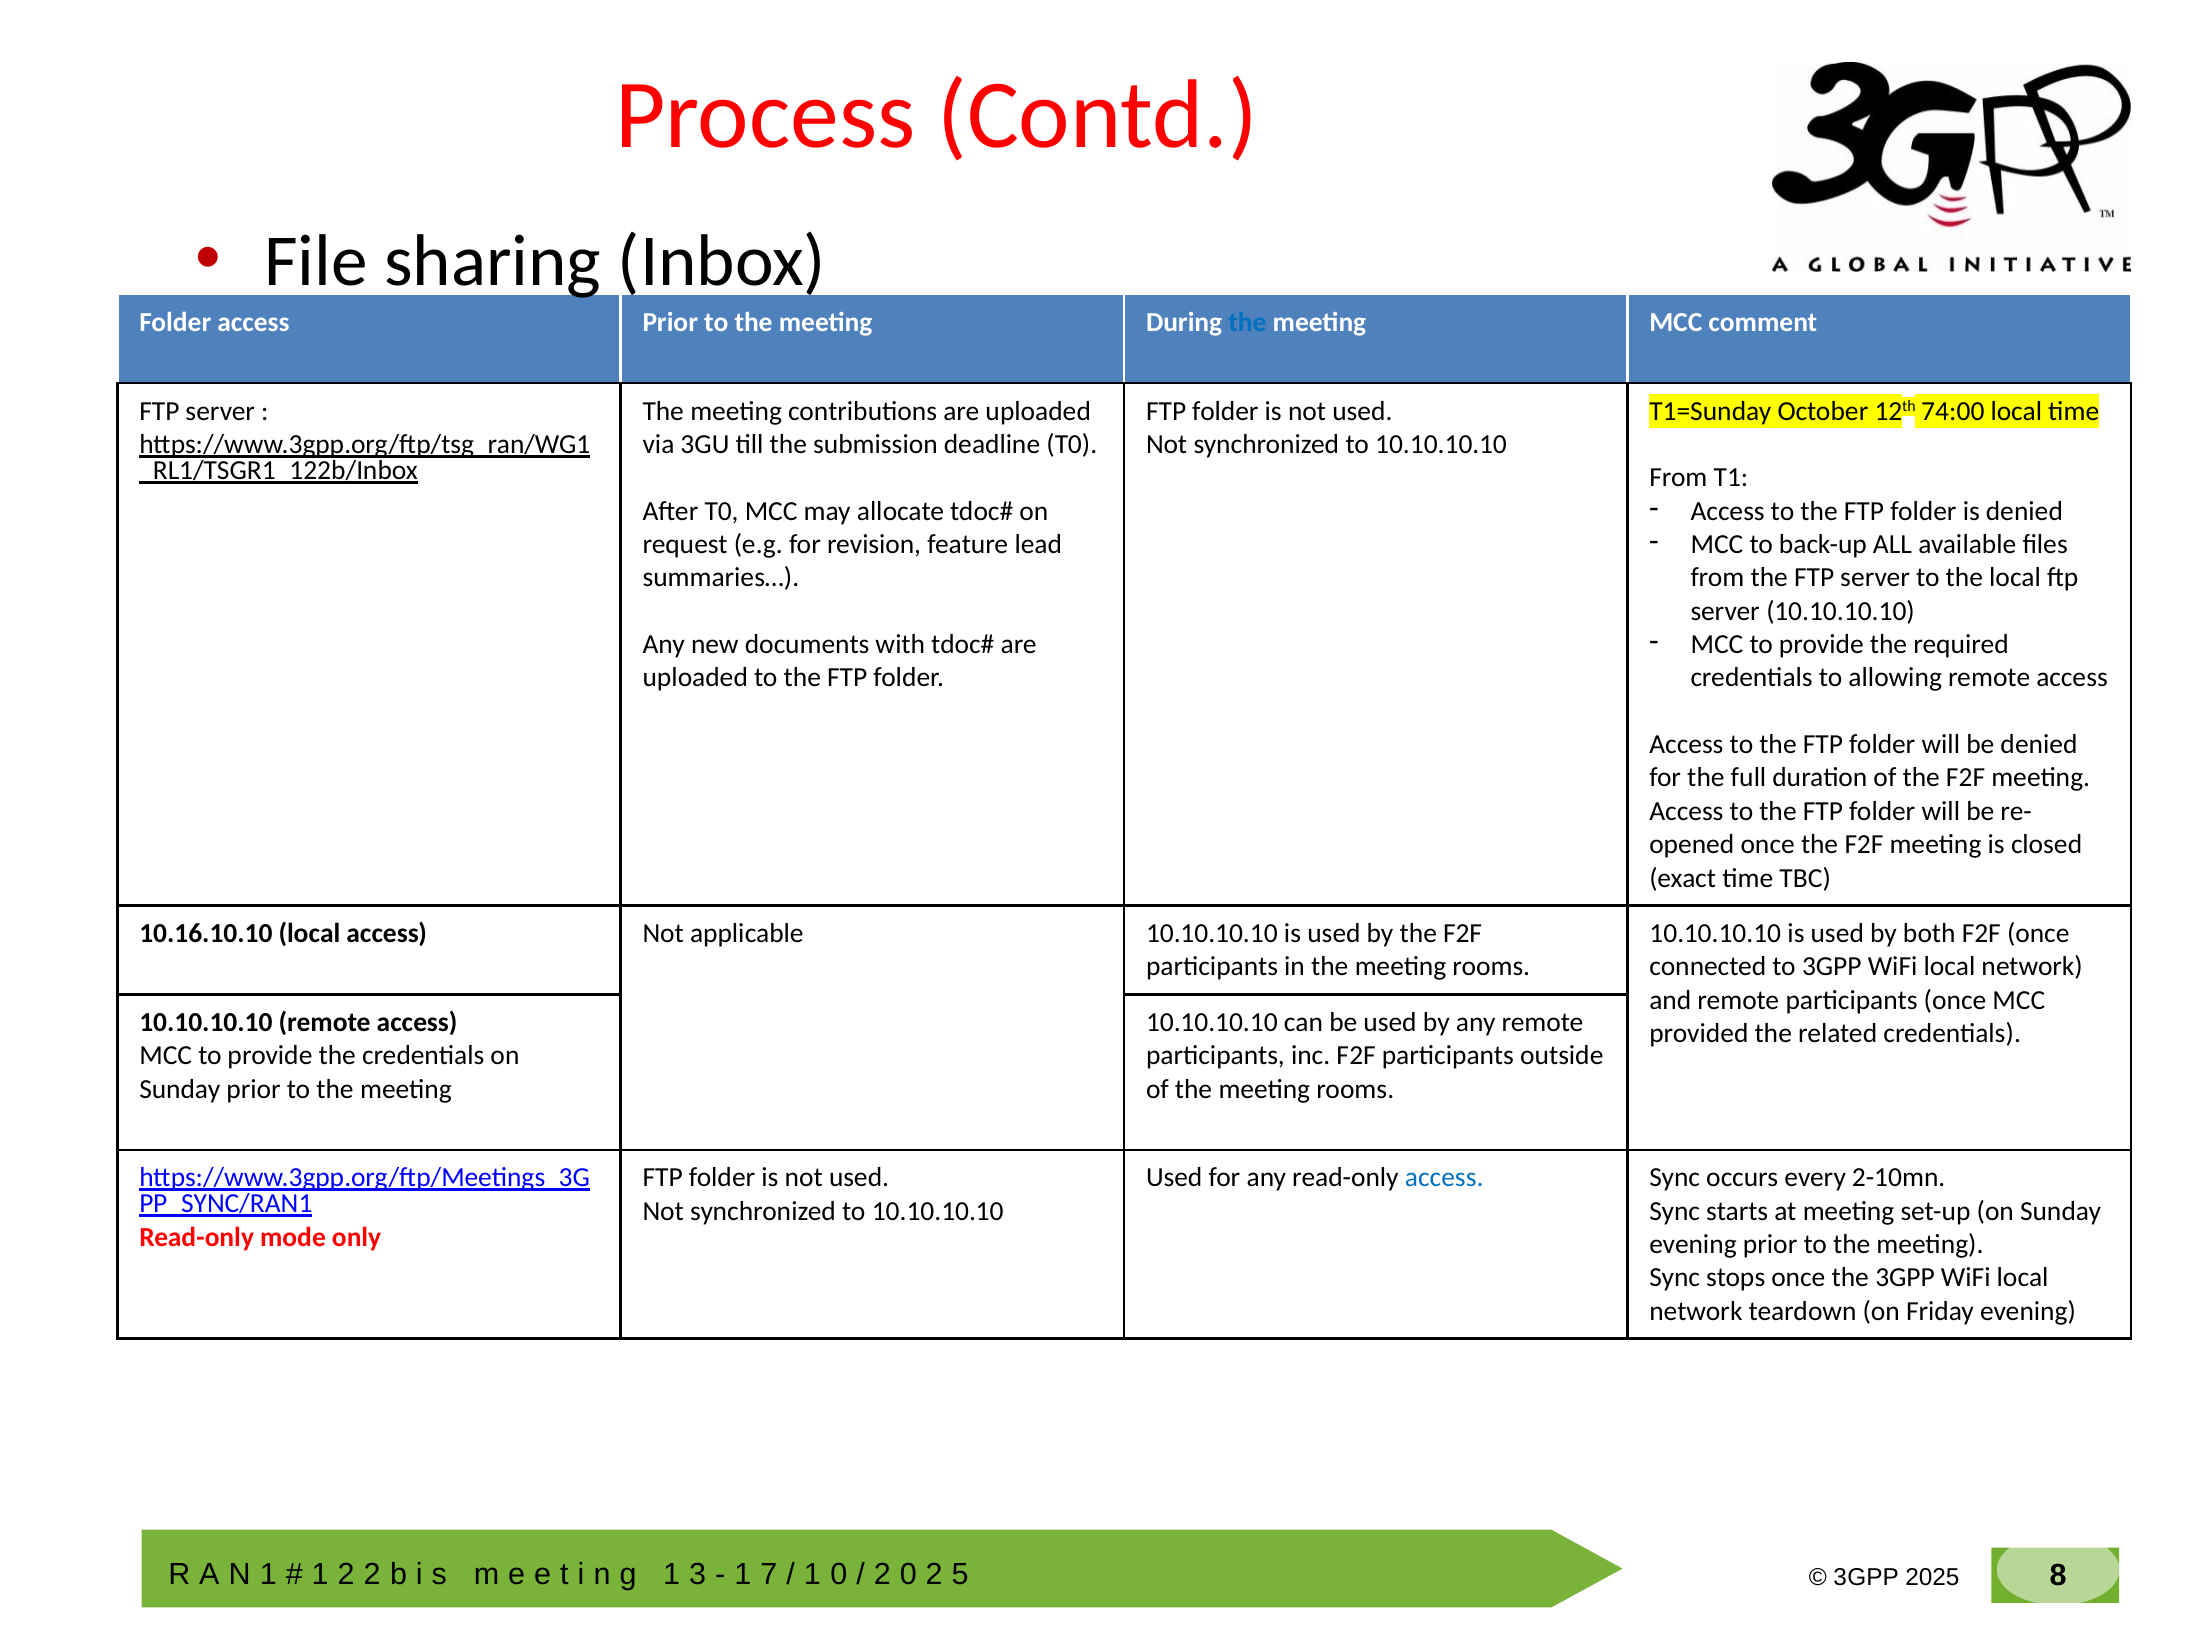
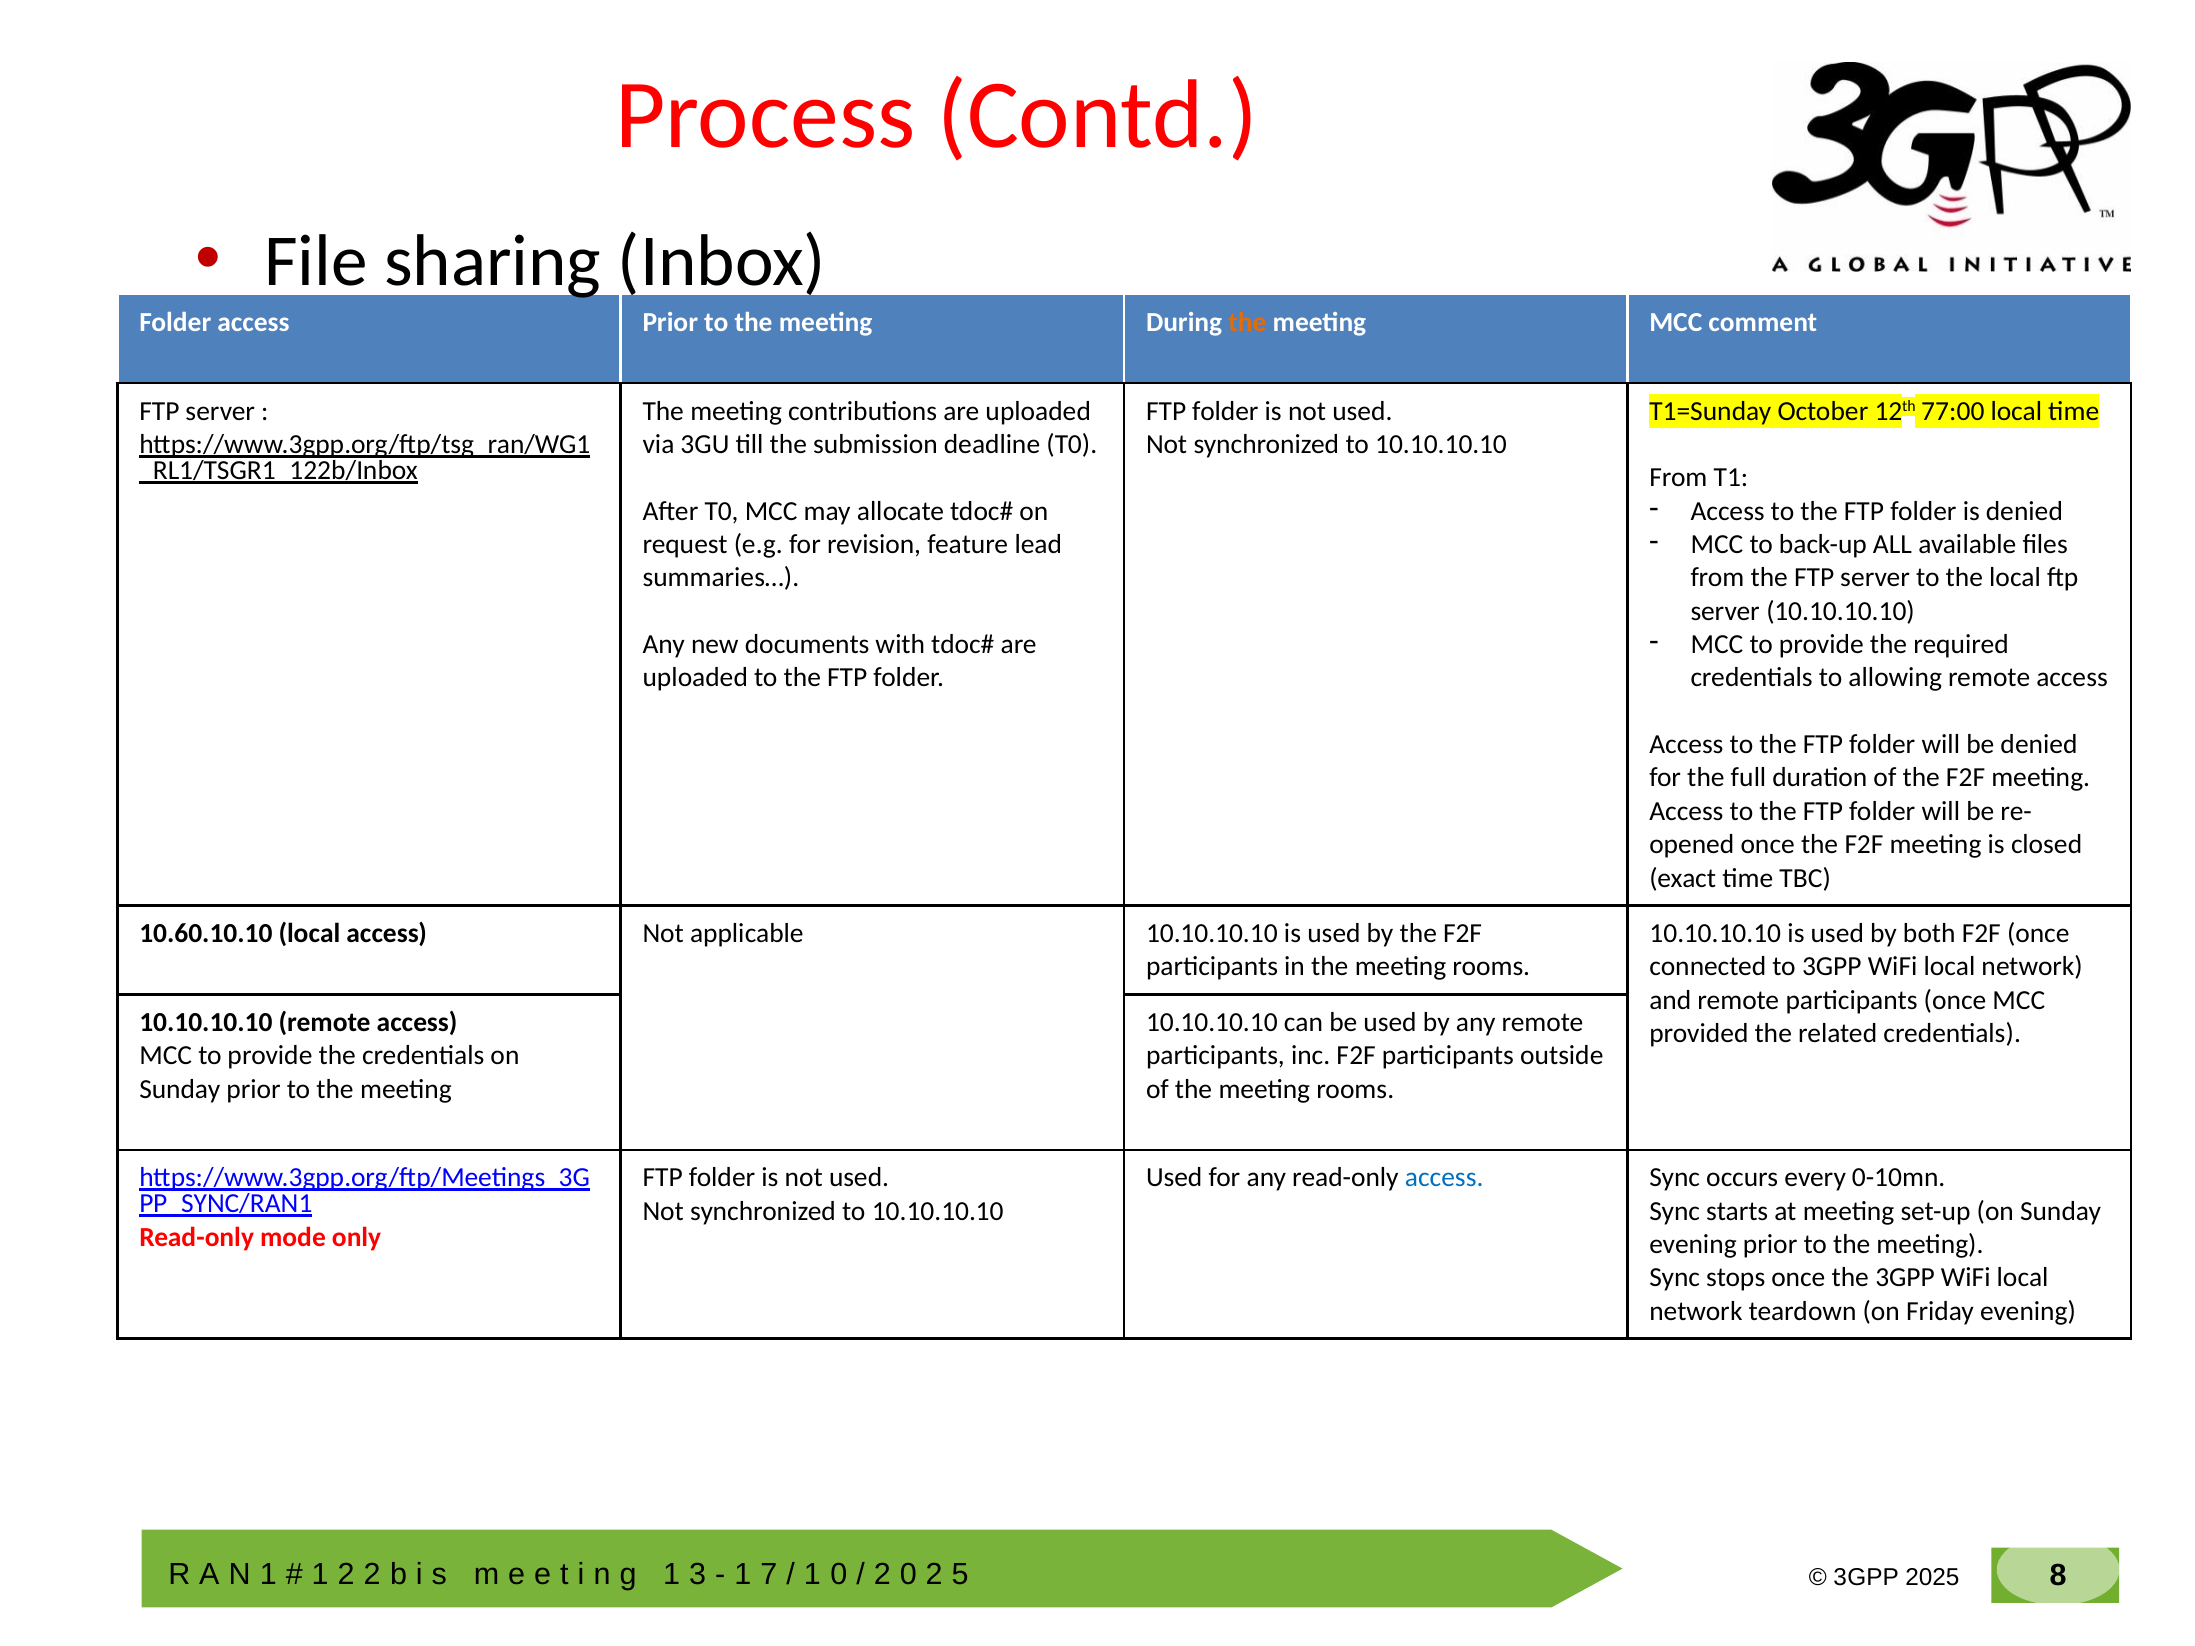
the colour: blue -> orange (1247, 322)
74:00: 74:00 -> 77:00 (1953, 411)
10.16.10.10: 10.16.10.10 -> 10.60.10.10 (206, 933)
2-10mn: 2-10mn -> 0-10mn (1899, 1178)
